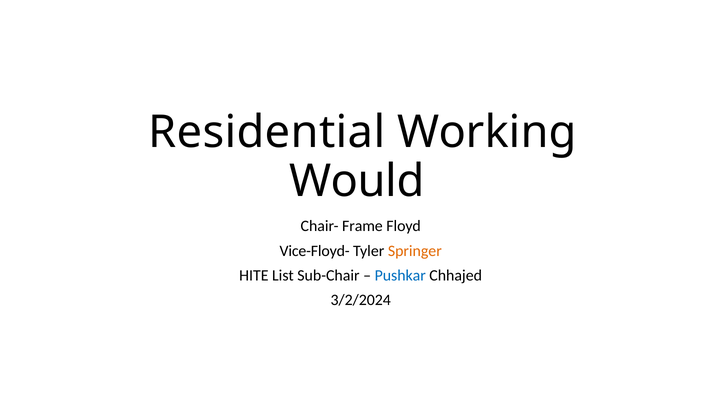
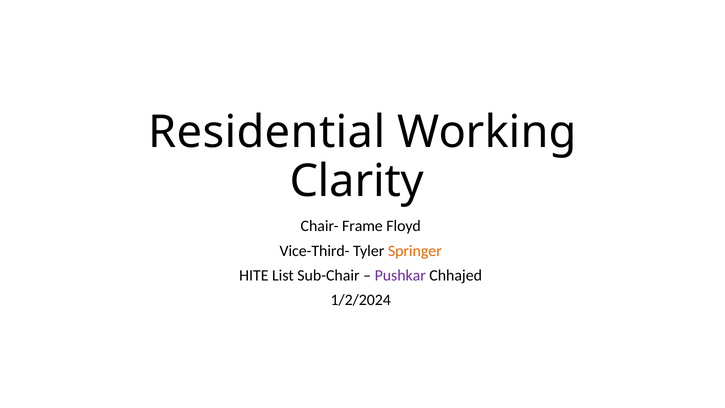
Would: Would -> Clarity (357, 181)
Vice-Floyd-: Vice-Floyd- -> Vice-Third- (315, 251)
Pushkar colour: blue -> purple (400, 275)
3/2/2024: 3/2/2024 -> 1/2/2024 (361, 300)
